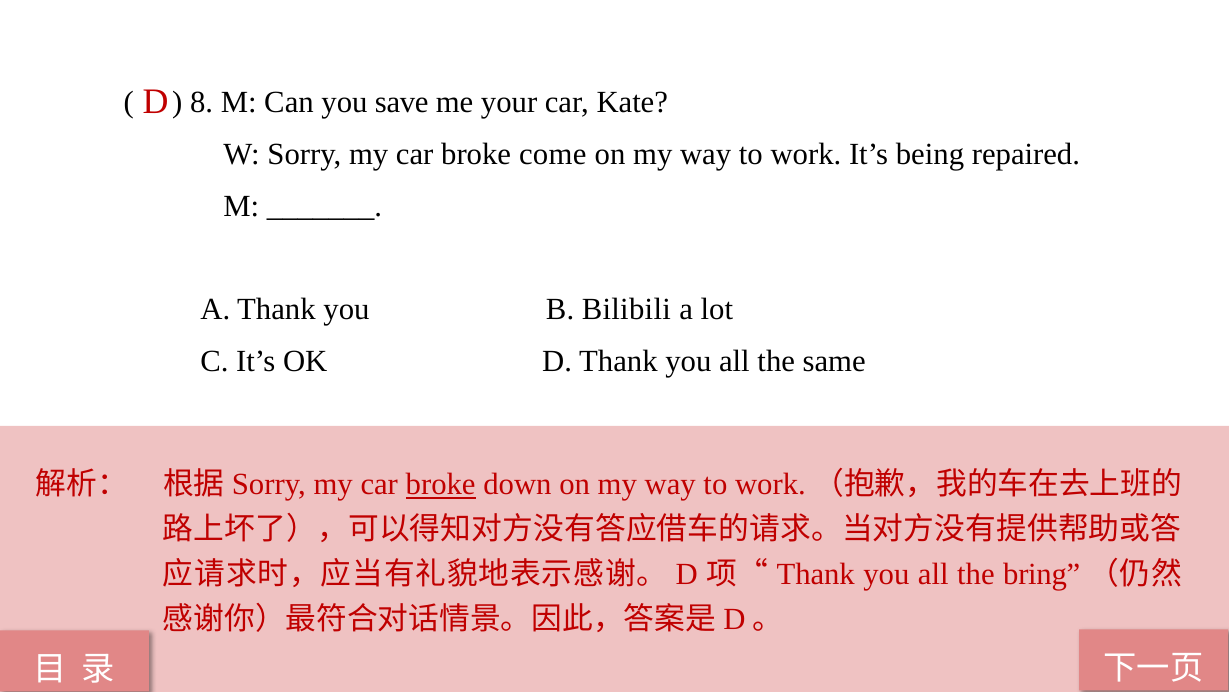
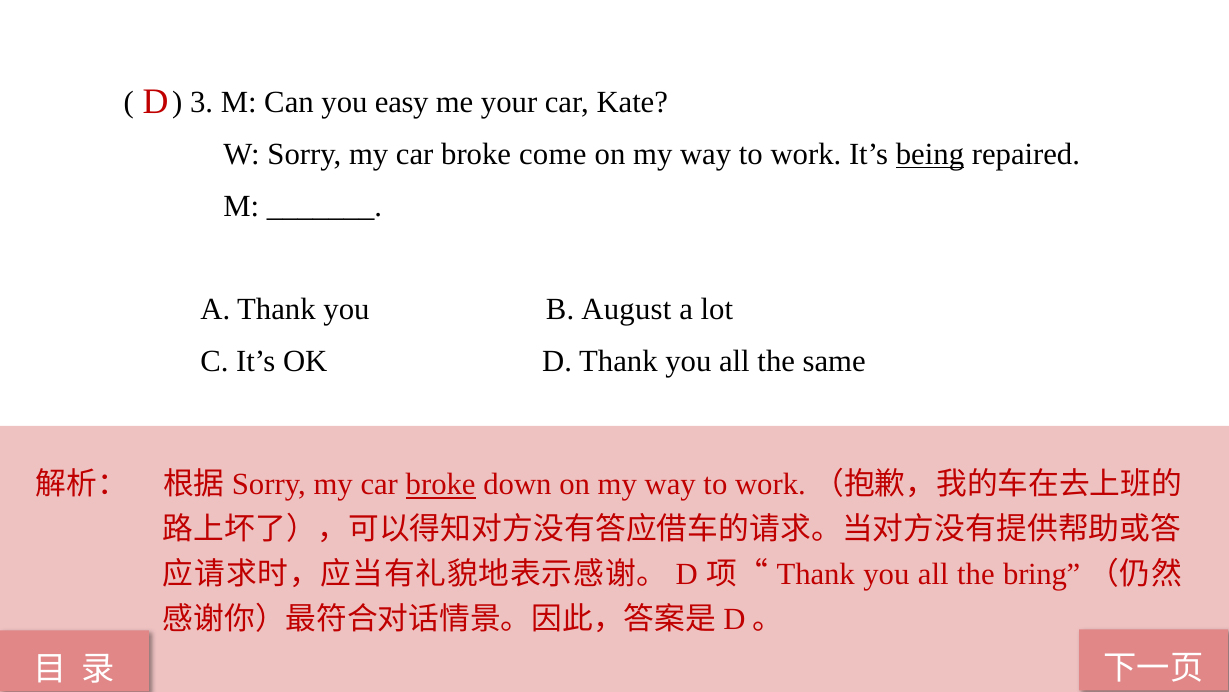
8: 8 -> 3 (202, 103)
save: save -> easy (402, 103)
being underline: none -> present (930, 154)
Bilibili: Bilibili -> August (626, 309)
